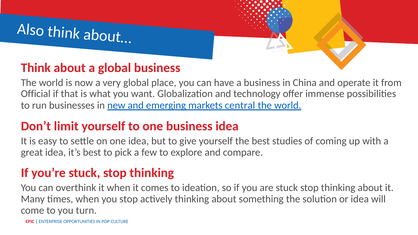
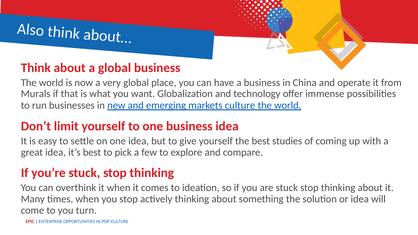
Official: Official -> Murals (36, 94)
markets central: central -> culture (240, 105)
